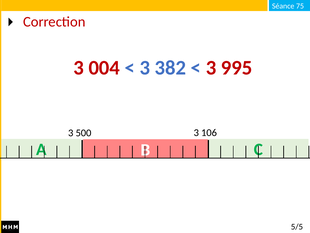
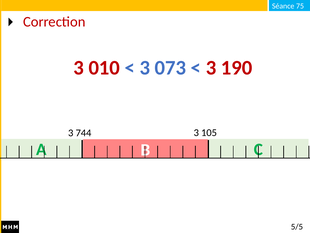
004: 004 -> 010 (104, 68)
382: 382 -> 073 (170, 68)
995: 995 -> 190 (237, 68)
500: 500 -> 744 (83, 133)
106: 106 -> 105 (209, 132)
